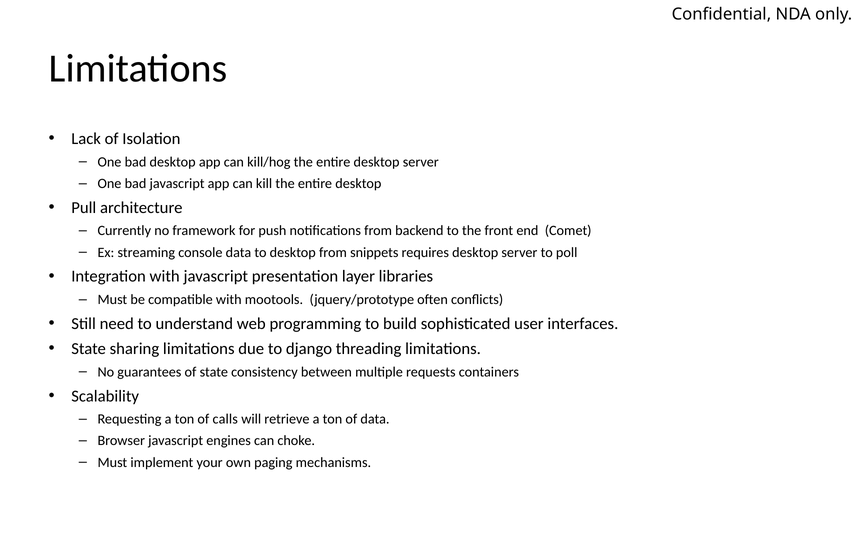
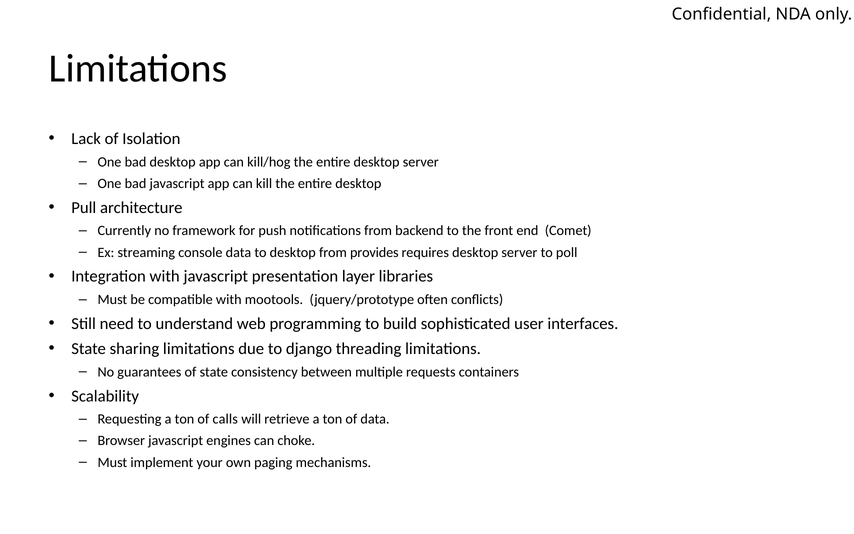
snippets: snippets -> provides (374, 252)
